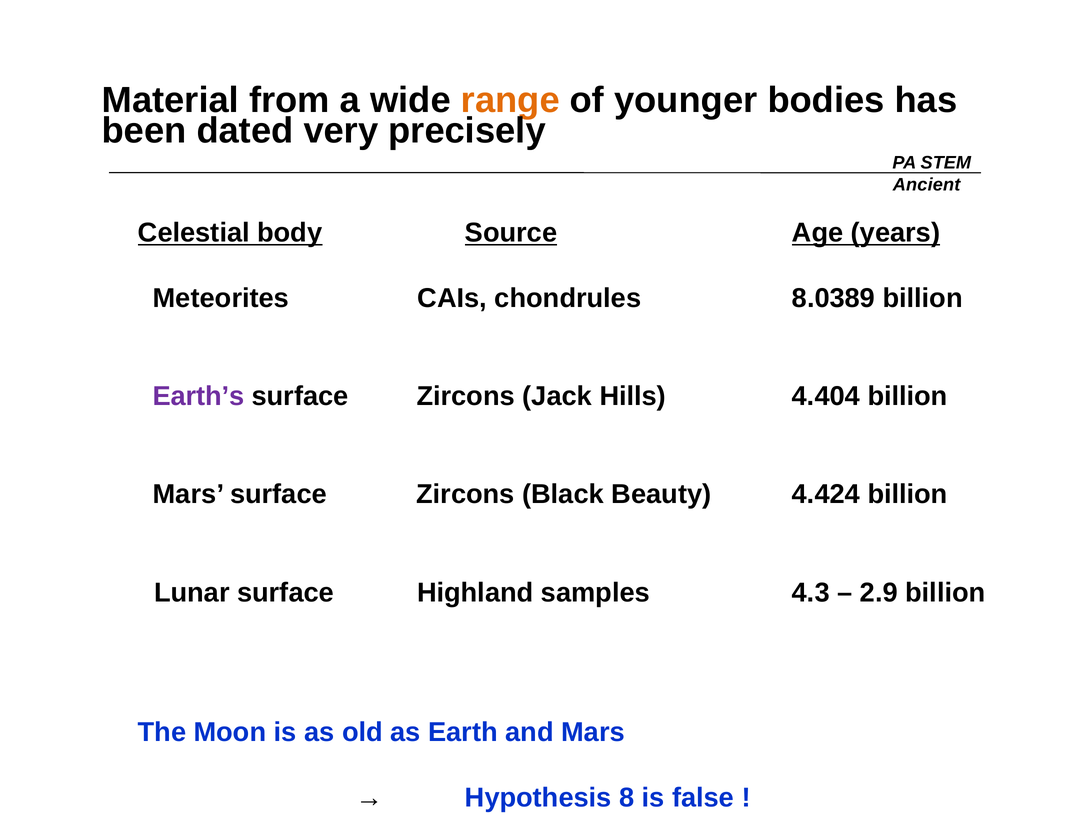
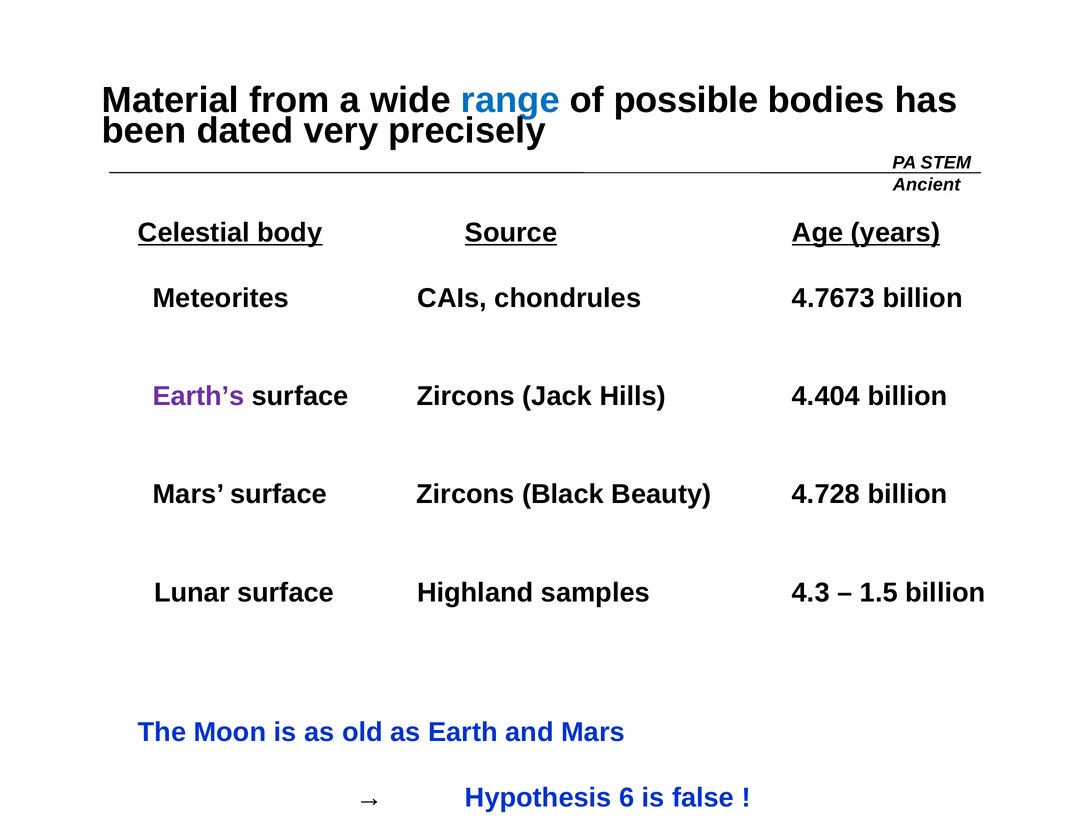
range colour: orange -> blue (510, 100)
younger: younger -> possible (686, 100)
8.0389: 8.0389 -> 4.7673 (834, 298)
4.424: 4.424 -> 4.728 (826, 494)
2.9: 2.9 -> 1.5 (879, 592)
8: 8 -> 6 (627, 797)
